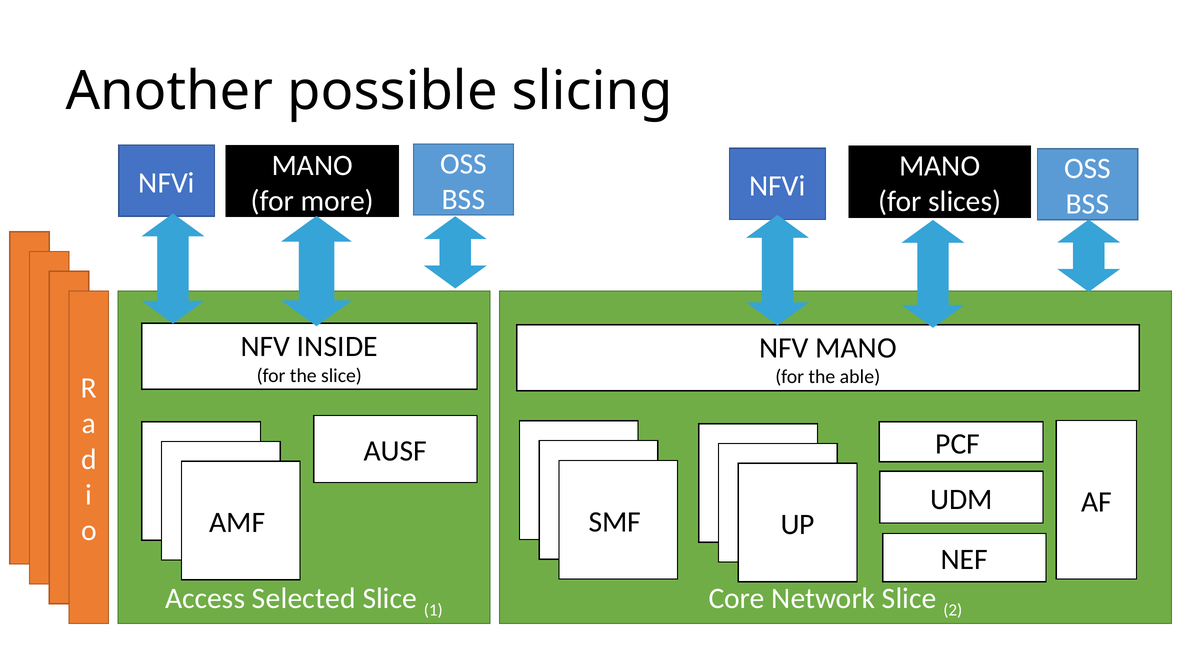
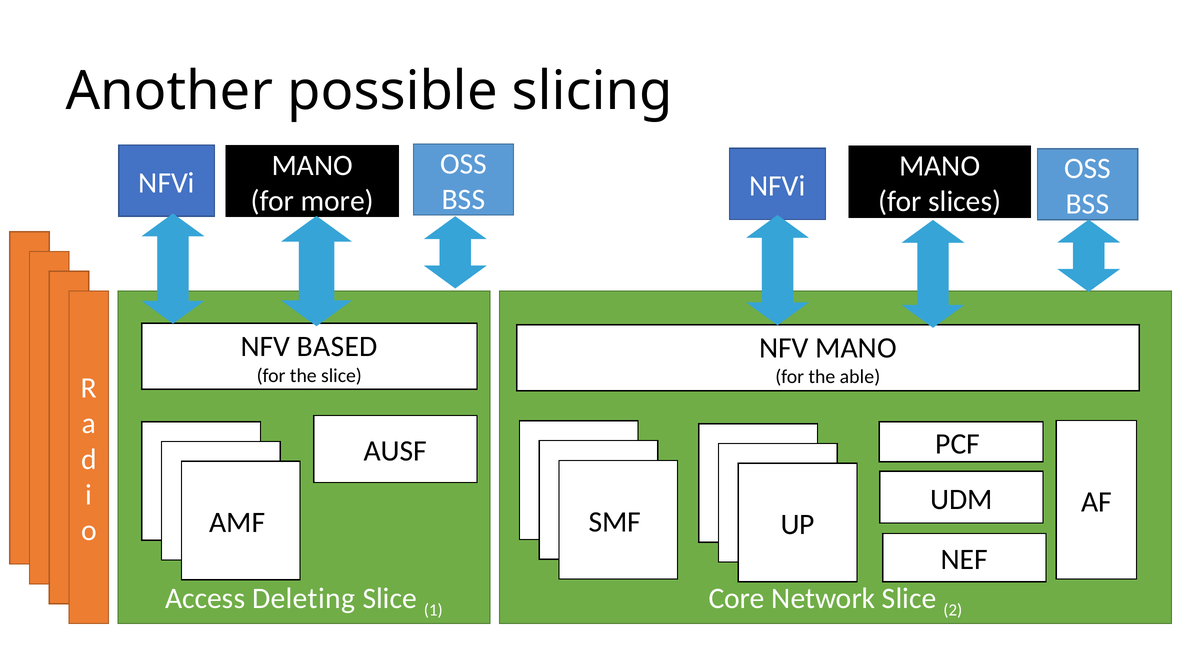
INSIDE: INSIDE -> BASED (337, 347)
Selected: Selected -> Deleting (304, 599)
